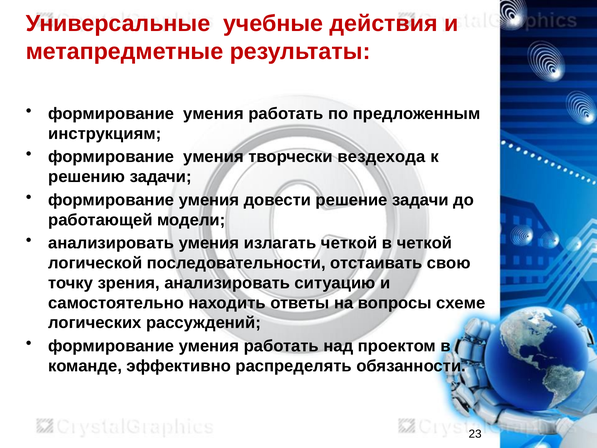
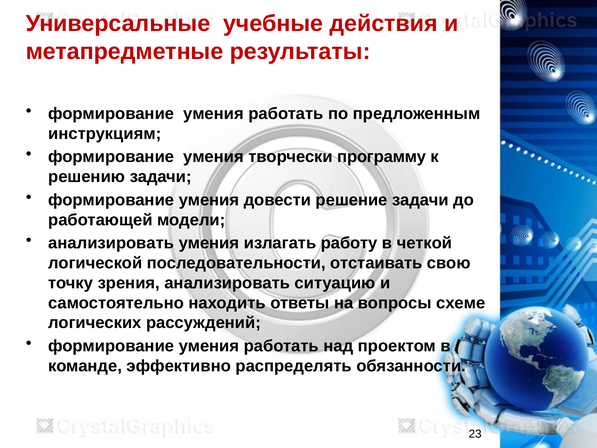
вездехода: вездехода -> программу (382, 157)
излагать четкой: четкой -> работу (349, 243)
